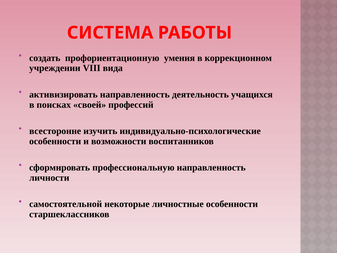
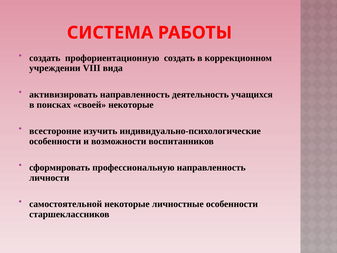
профориентационную умения: умения -> создать (179, 58)
своей профессий: профессий -> некоторые (131, 105)
